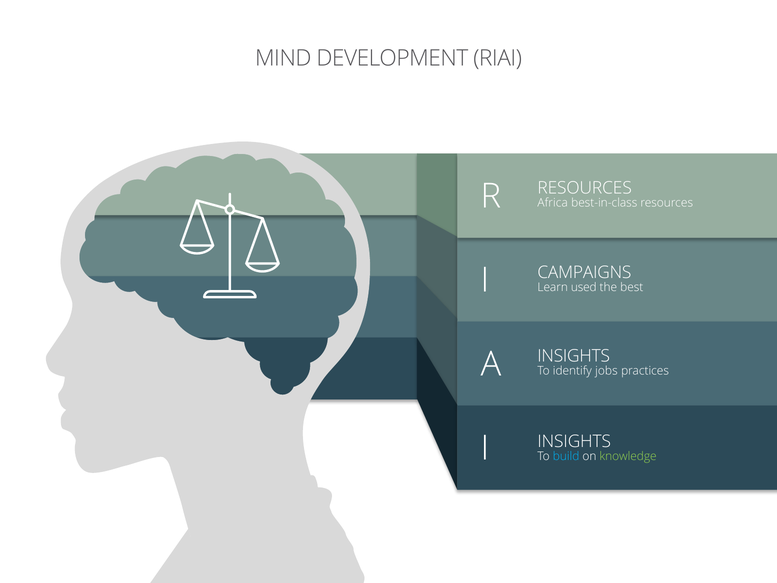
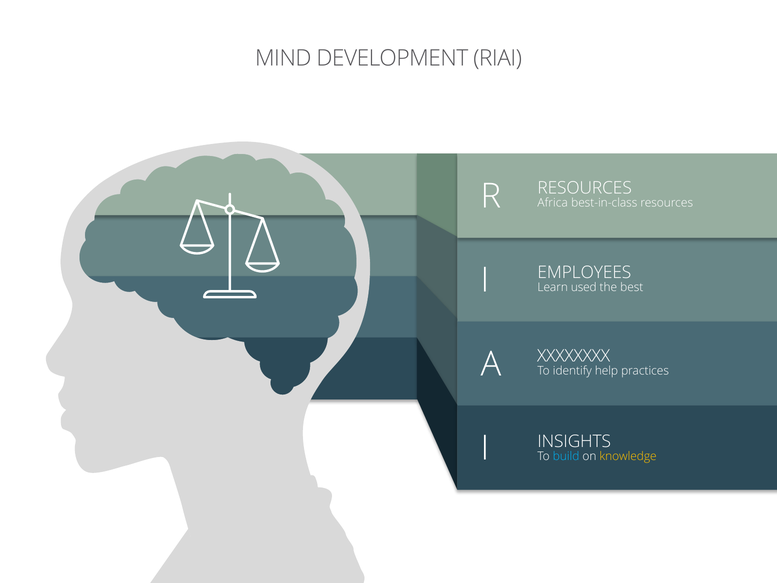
CAMPAIGNS: CAMPAIGNS -> EMPLOYEES (584, 272)
INSIGHTS: INSIGHTS -> XXXXXXXX (574, 356)
jobs: jobs -> help (606, 371)
knowledge colour: light green -> yellow (628, 456)
